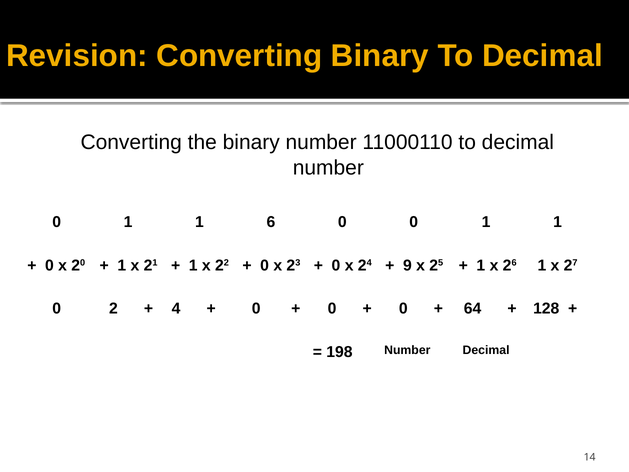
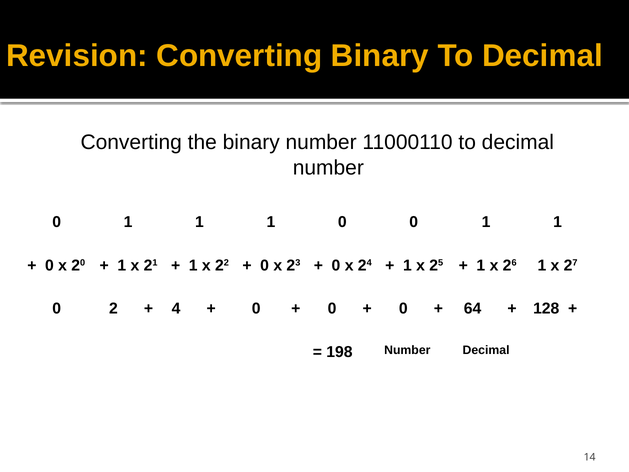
1 1 6: 6 -> 1 (271, 222)
9: 9 -> 1 (407, 265)
